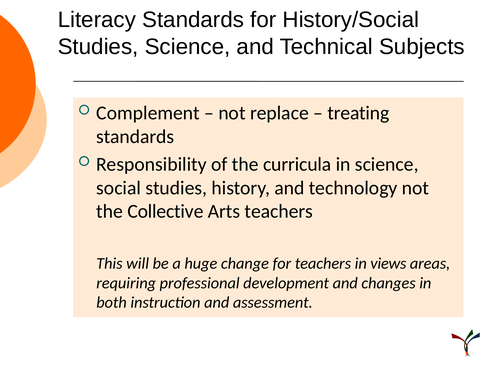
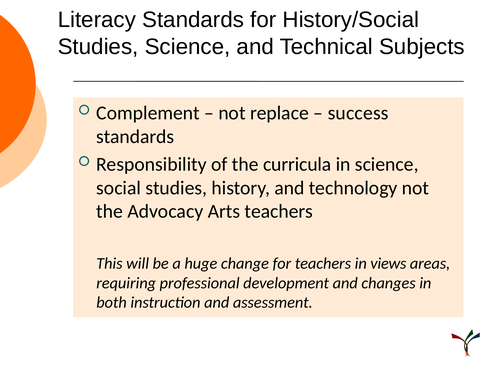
treating: treating -> success (358, 113)
Collective: Collective -> Advocacy (165, 211)
